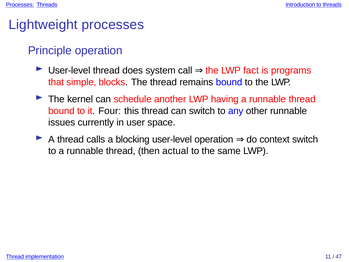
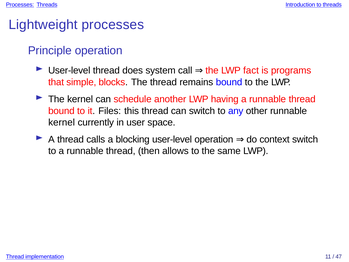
Four: Four -> Files (110, 111)
issues: issues -> kernel (62, 122)
actual: actual -> allows (175, 151)
